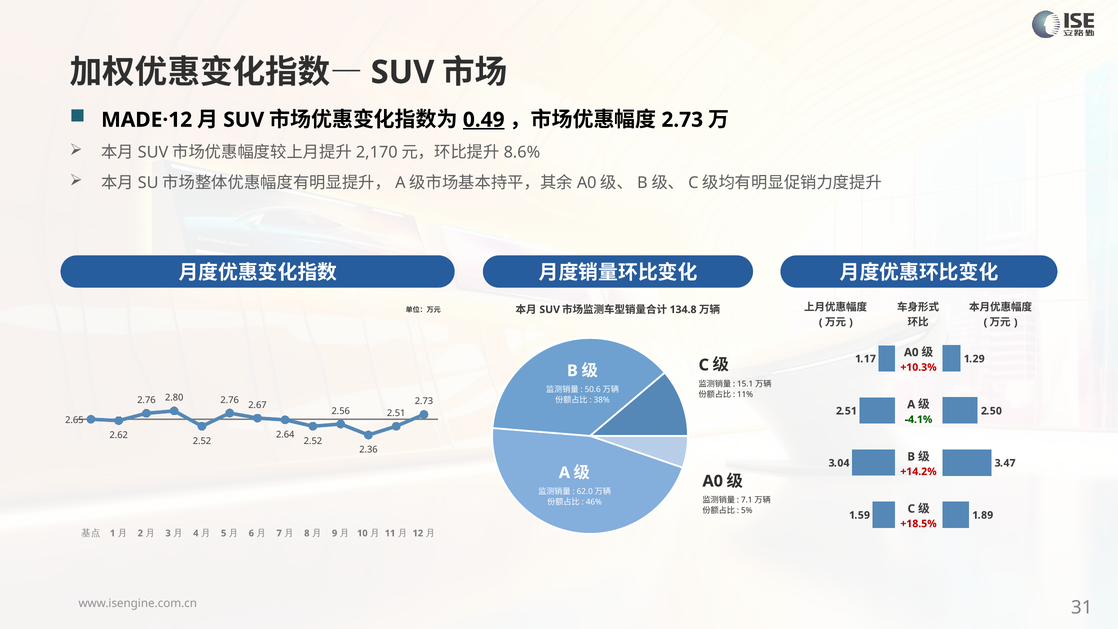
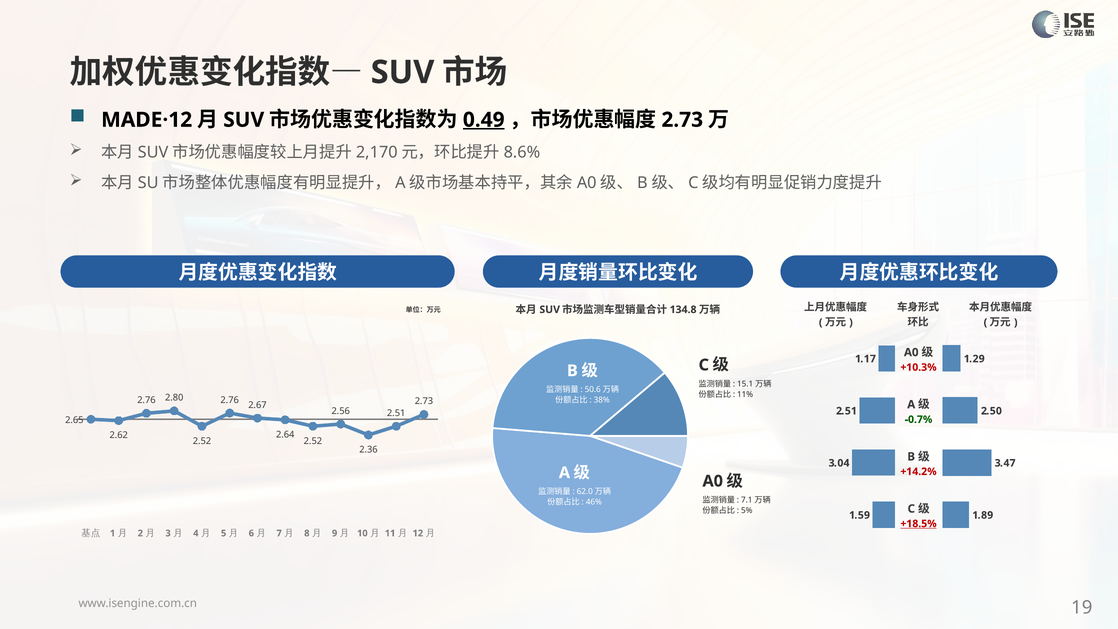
-4.1%: -4.1% -> -0.7% (919, 419)
+18.5% underline: none -> present (919, 524)
31: 31 -> 19 (1082, 608)
